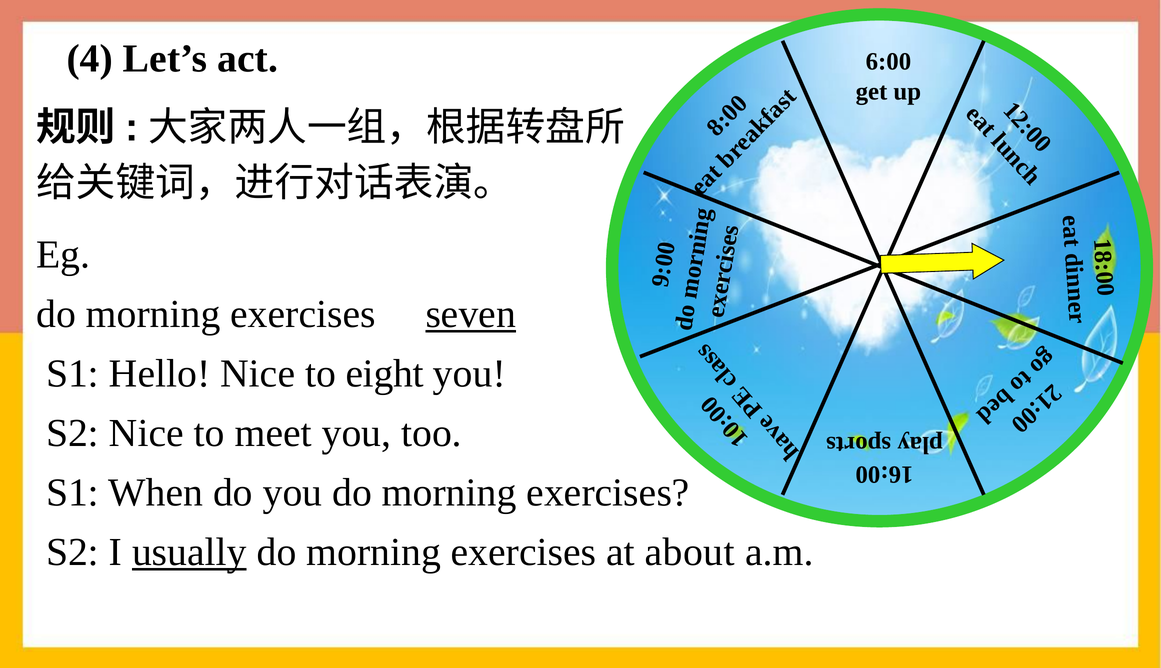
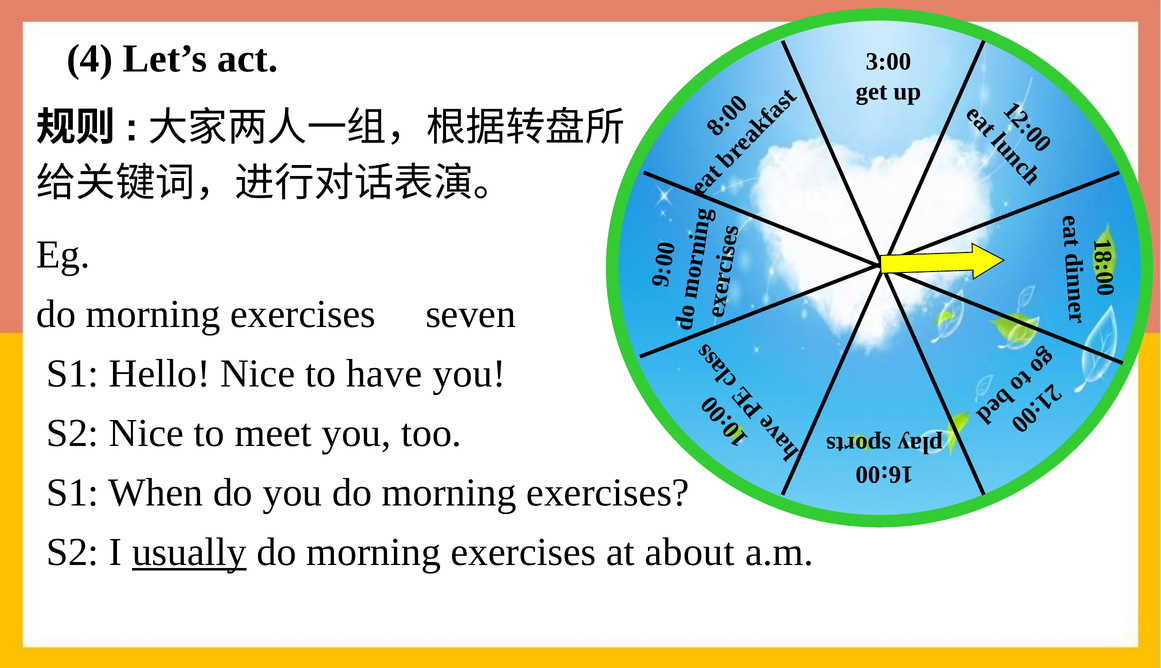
6:00: 6:00 -> 3:00 (888, 62)
seven underline: present -> none (471, 314)
eight: eight -> have (384, 374)
